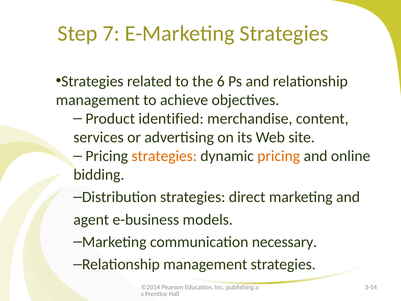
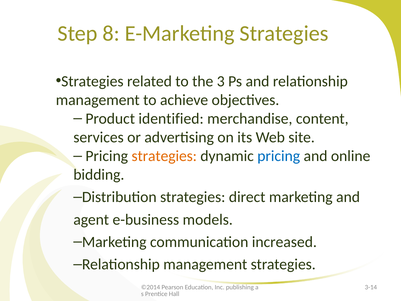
7: 7 -> 8 (111, 33)
6: 6 -> 3 (221, 81)
pricing colour: orange -> blue (279, 156)
necessary: necessary -> increased (284, 242)
